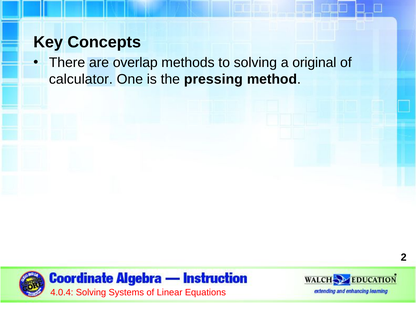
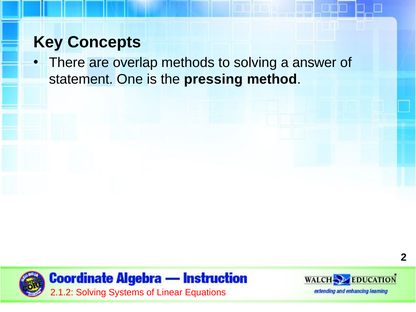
original: original -> answer (314, 63)
calculator: calculator -> statement (81, 79)
4.0.4: 4.0.4 -> 2.1.2 (62, 292)
